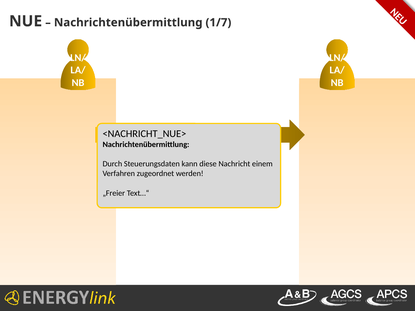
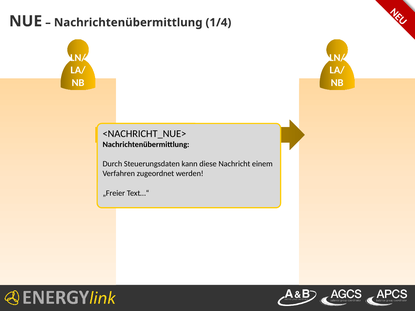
1/7: 1/7 -> 1/4 (218, 23)
